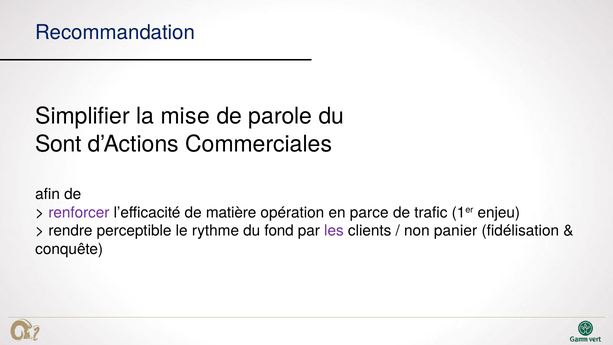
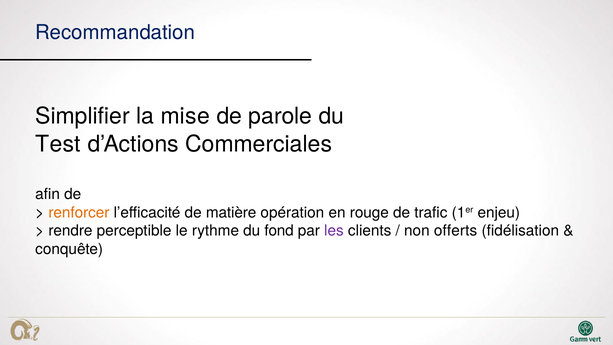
Sont: Sont -> Test (58, 144)
renforcer colour: purple -> orange (79, 212)
parce: parce -> rouge (369, 212)
panier: panier -> offerts (456, 231)
